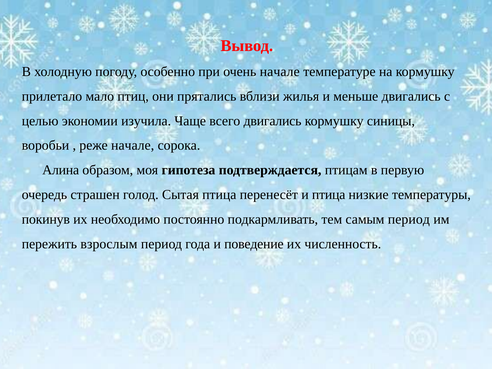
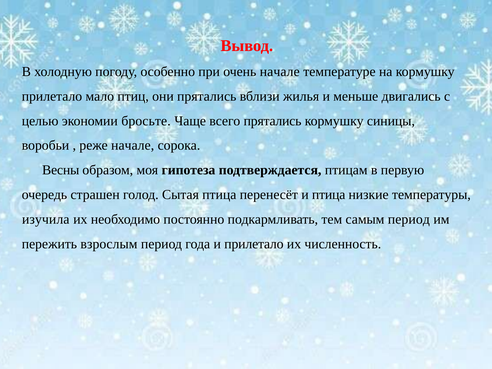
изучила: изучила -> бросьте (146, 121)
всего двигались: двигались -> прятались (273, 121)
Алина: Алина -> Весны (61, 170)
покинув: покинув -> изучила (46, 219)
и поведение: поведение -> прилетало (254, 244)
